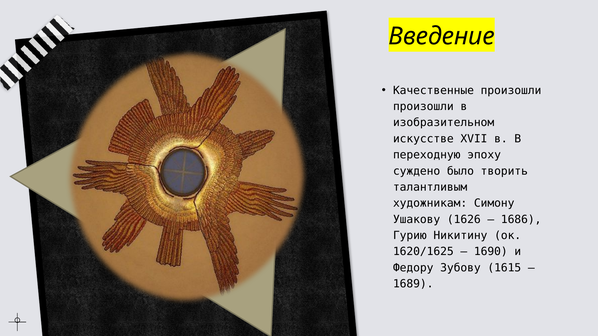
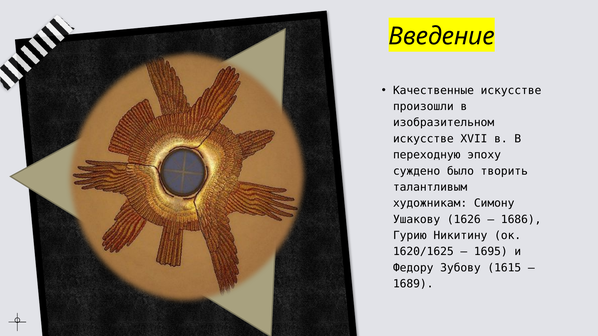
Качественные произошли: произошли -> искусстве (511, 90)
1690: 1690 -> 1695 (491, 252)
